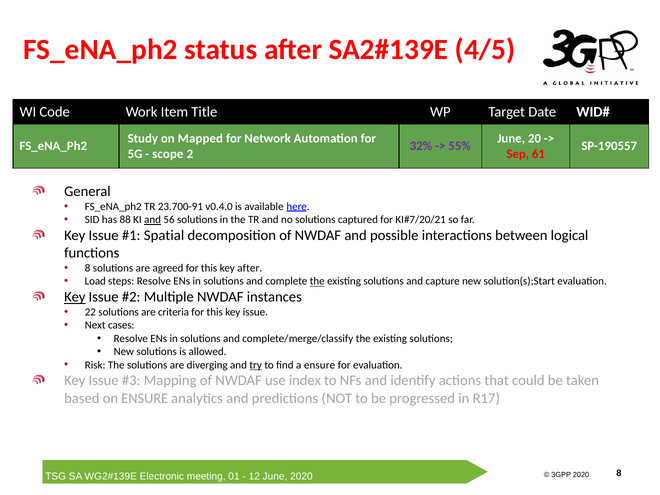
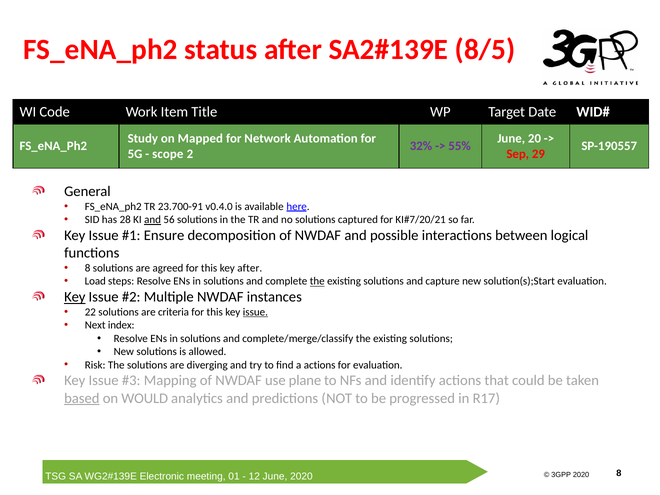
4/5: 4/5 -> 8/5 (485, 49)
61: 61 -> 29 (538, 154)
88: 88 -> 28 (125, 220)
Spatial: Spatial -> Ensure (164, 235)
issue underline: none -> present (255, 312)
cases: cases -> index (121, 325)
try underline: present -> none (256, 365)
a ensure: ensure -> actions (320, 365)
index: index -> plane (305, 381)
based underline: none -> present (82, 398)
on ENSURE: ENSURE -> WOULD (145, 398)
